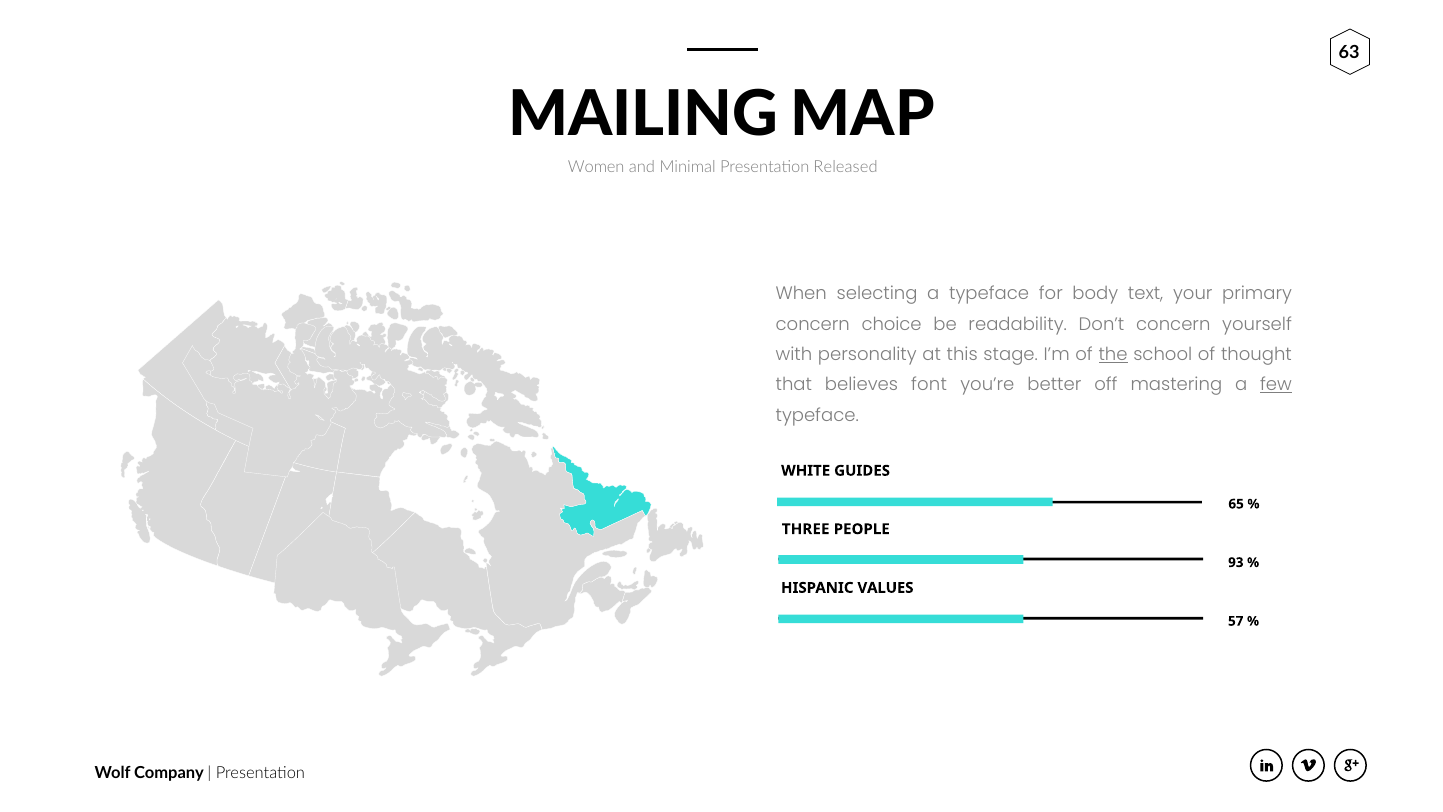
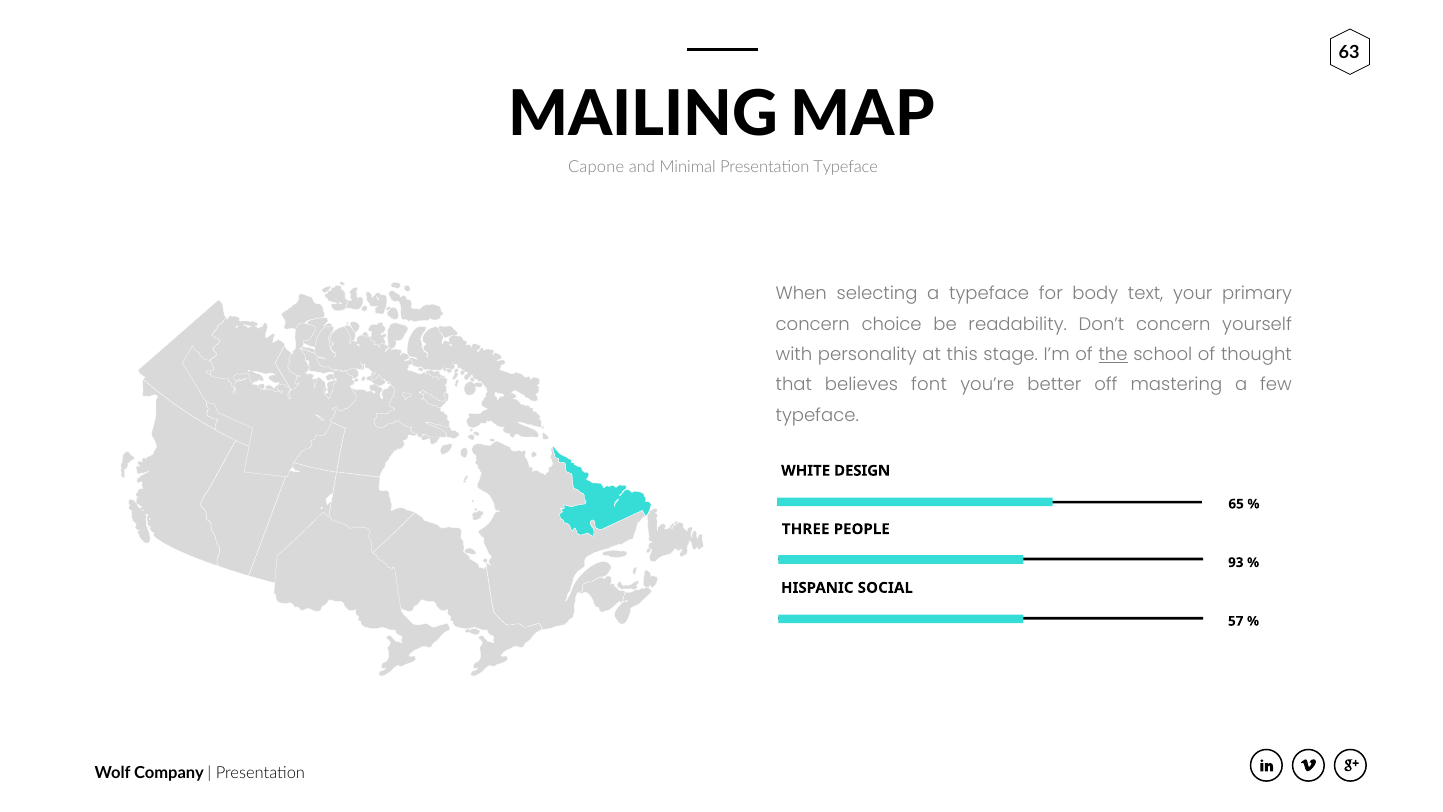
Women: Women -> Capone (596, 167)
Presentation Released: Released -> Typeface (846, 167)
few underline: present -> none (1276, 385)
GUIDES: GUIDES -> DESIGN (862, 471)
VALUES: VALUES -> SOCIAL (885, 588)
